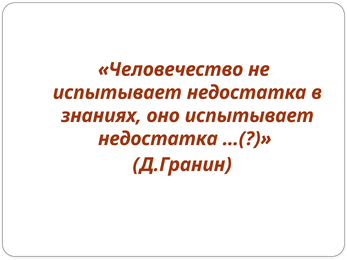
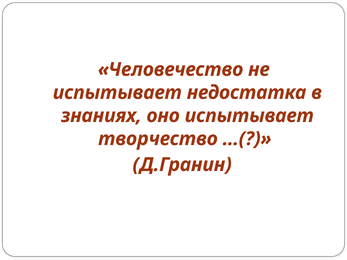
недостатка: недостатка -> творчество (158, 139)
